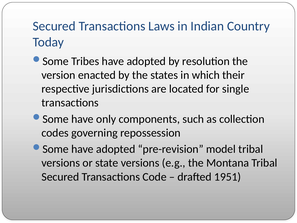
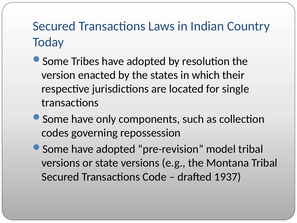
1951: 1951 -> 1937 (228, 177)
